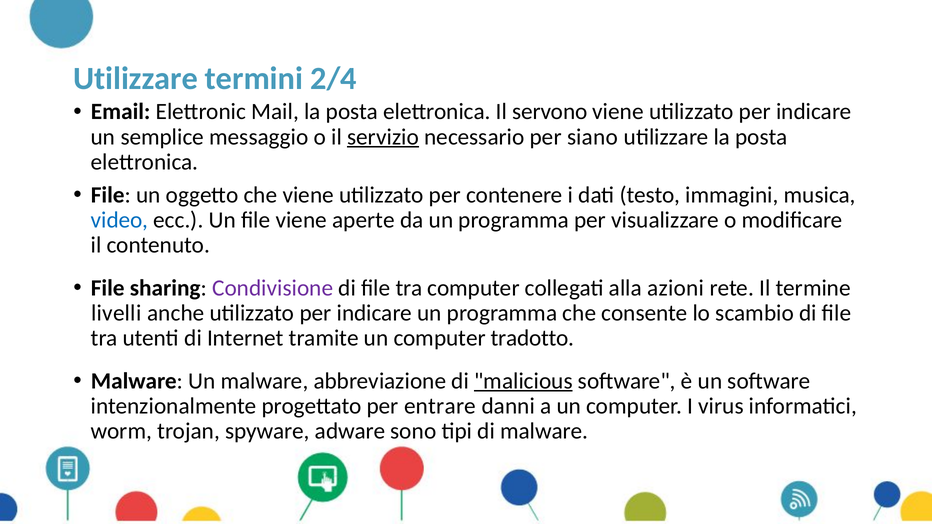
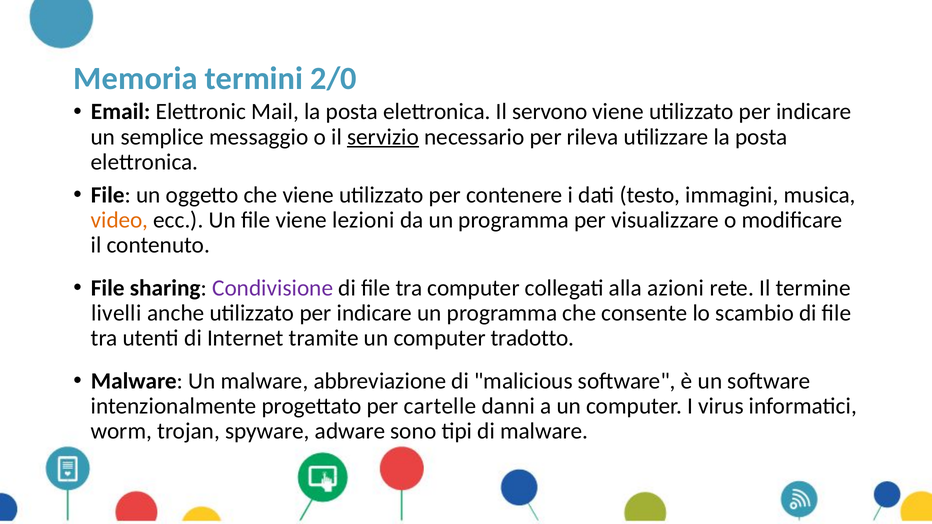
Utilizzare: Utilizzare -> Memoria (136, 78)
2/4: 2/4 -> 2/0 (334, 78)
siano: siano -> rileva (593, 137)
video colour: blue -> orange (120, 220)
aperte: aperte -> lezioni (363, 220)
malicious underline: present -> none (523, 381)
entrare: entrare -> cartelle (440, 406)
